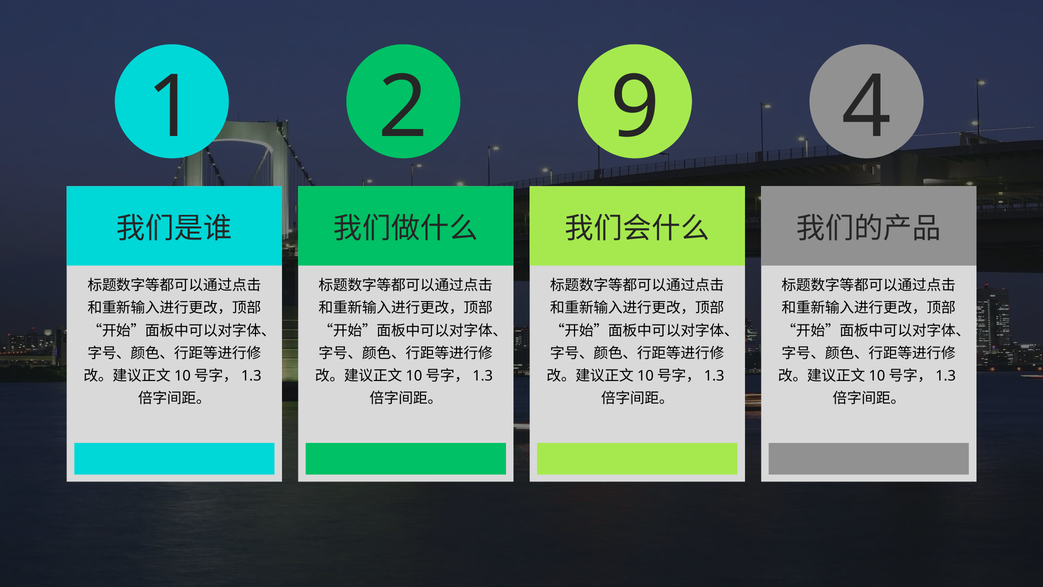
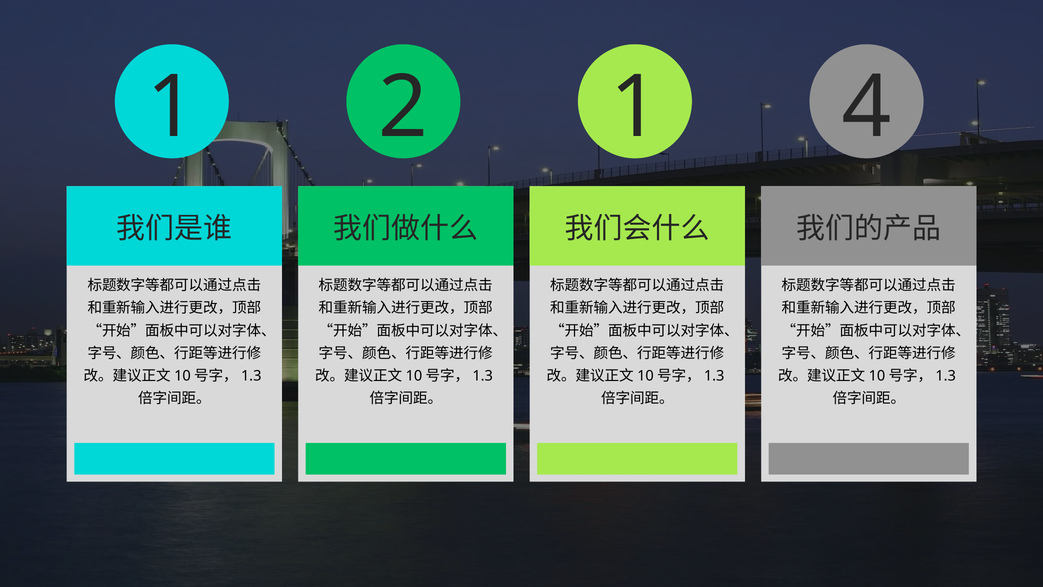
2 9: 9 -> 1 (635, 107)
